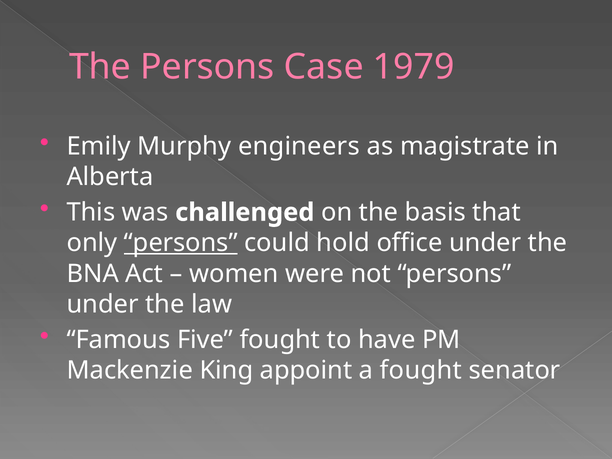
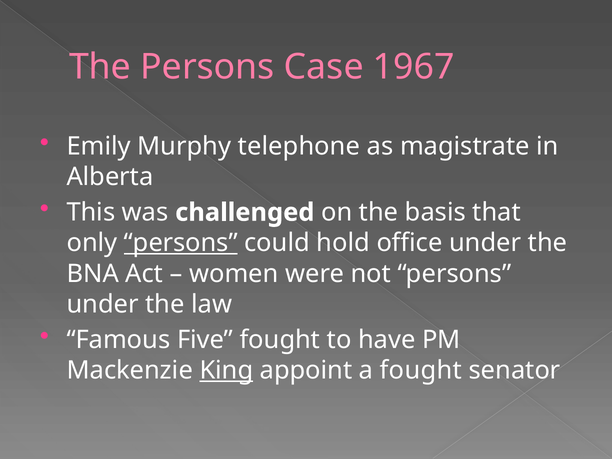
1979: 1979 -> 1967 (414, 67)
engineers: engineers -> telephone (299, 146)
King underline: none -> present (226, 371)
